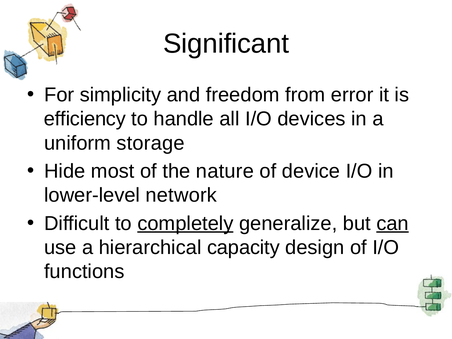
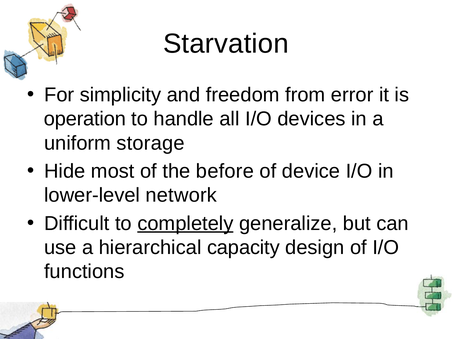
Significant: Significant -> Starvation (226, 44)
efficiency: efficiency -> operation (85, 119)
nature: nature -> before (225, 171)
can underline: present -> none (393, 223)
